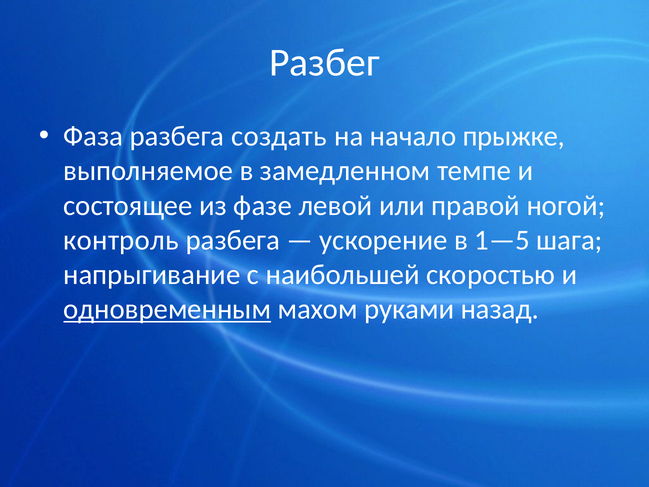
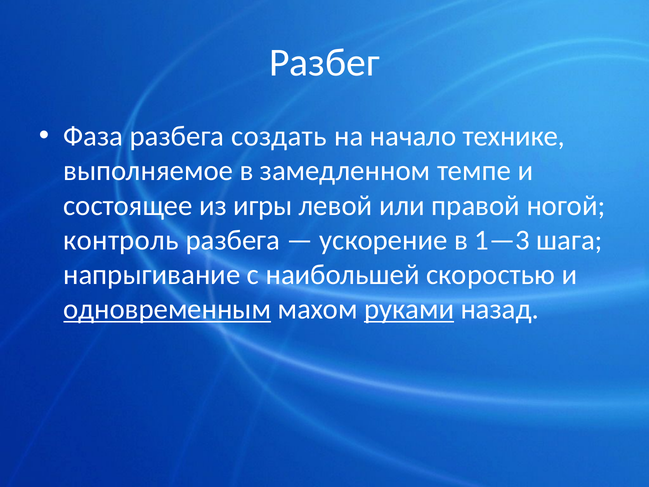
прыжке: прыжке -> технике (514, 136)
фазе: фазе -> игры (263, 205)
1—5: 1—5 -> 1—3 (502, 240)
руками underline: none -> present (409, 309)
